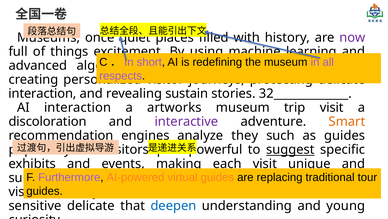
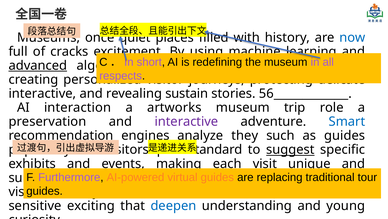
now colour: purple -> blue (352, 37)
things: things -> cracks (69, 51)
advanced underline: none -> present (38, 65)
interaction: interaction -> interactive (42, 93)
32_____________: 32_____________ -> 56_____________ (305, 93)
trip visit: visit -> role (332, 107)
discoloration: discoloration -> preservation (47, 121)
Smart colour: orange -> blue (347, 121)
powerful: powerful -> standard (216, 149)
delicate: delicate -> exciting (91, 205)
